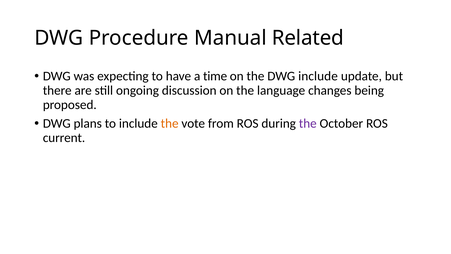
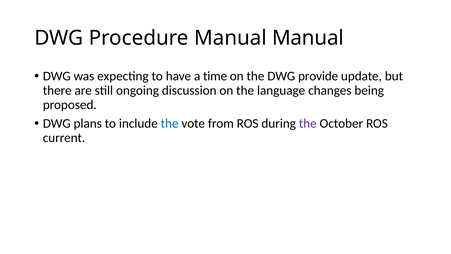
Manual Related: Related -> Manual (308, 38)
DWG include: include -> provide (318, 76)
the colour: orange -> blue (170, 123)
